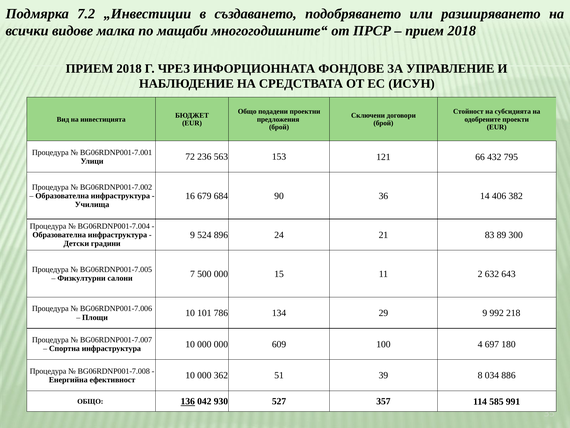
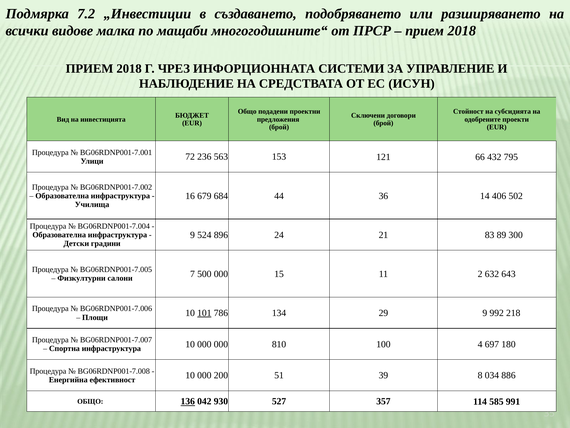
ФОНДОВЕ: ФОНДОВЕ -> СИСТЕМИ (351, 68)
90: 90 -> 44 (279, 196)
382: 382 -> 502 (516, 196)
101 underline: none -> present (204, 313)
609: 609 -> 810 (279, 344)
362: 362 -> 200 (221, 375)
